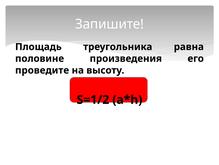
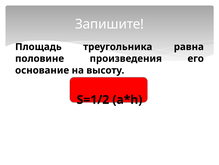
проведите: проведите -> основание (42, 70)
